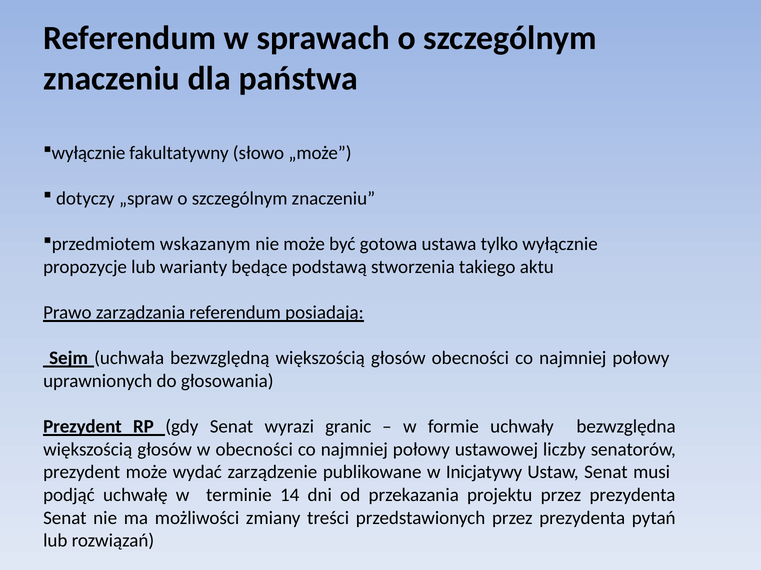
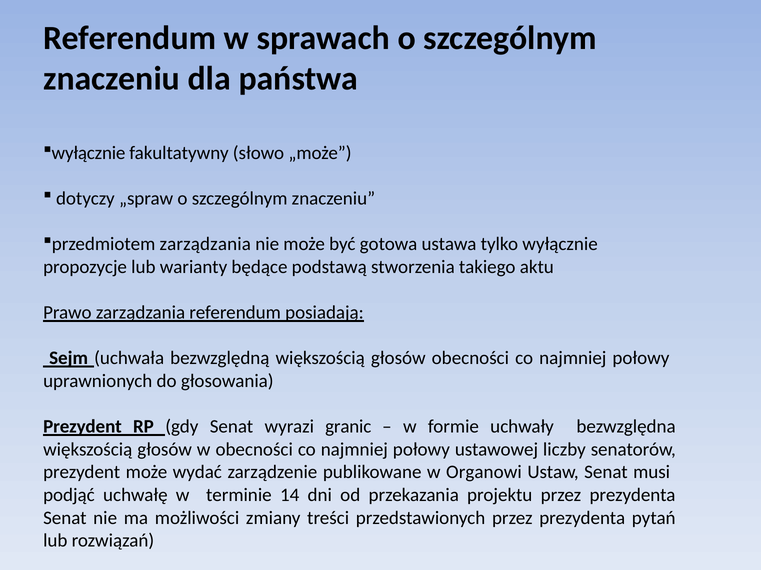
przedmiotem wskazanym: wskazanym -> zarządzania (205, 245)
Inicjatywy: Inicjatywy -> Organowi (484, 473)
